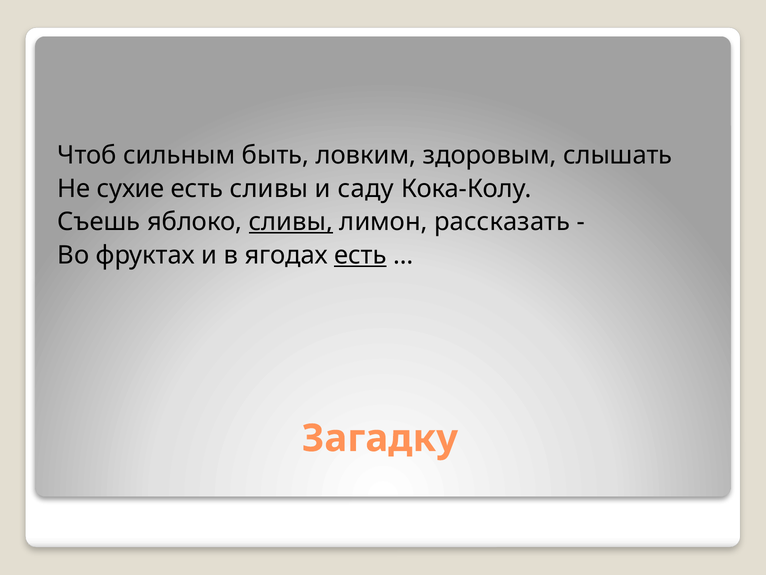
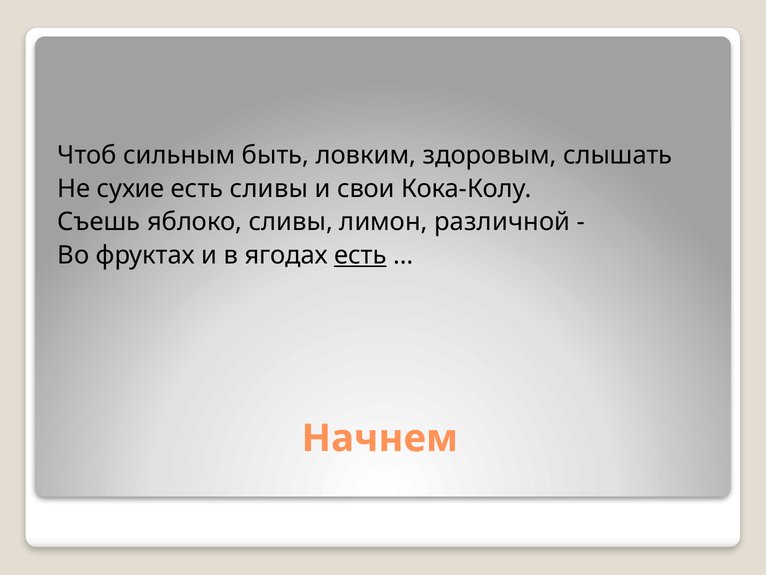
саду: саду -> свои (366, 188)
сливы underline: present -> none (291, 222)
рассказать: рассказать -> различной (502, 222)
Загадку: Загадку -> Начнем (380, 438)
